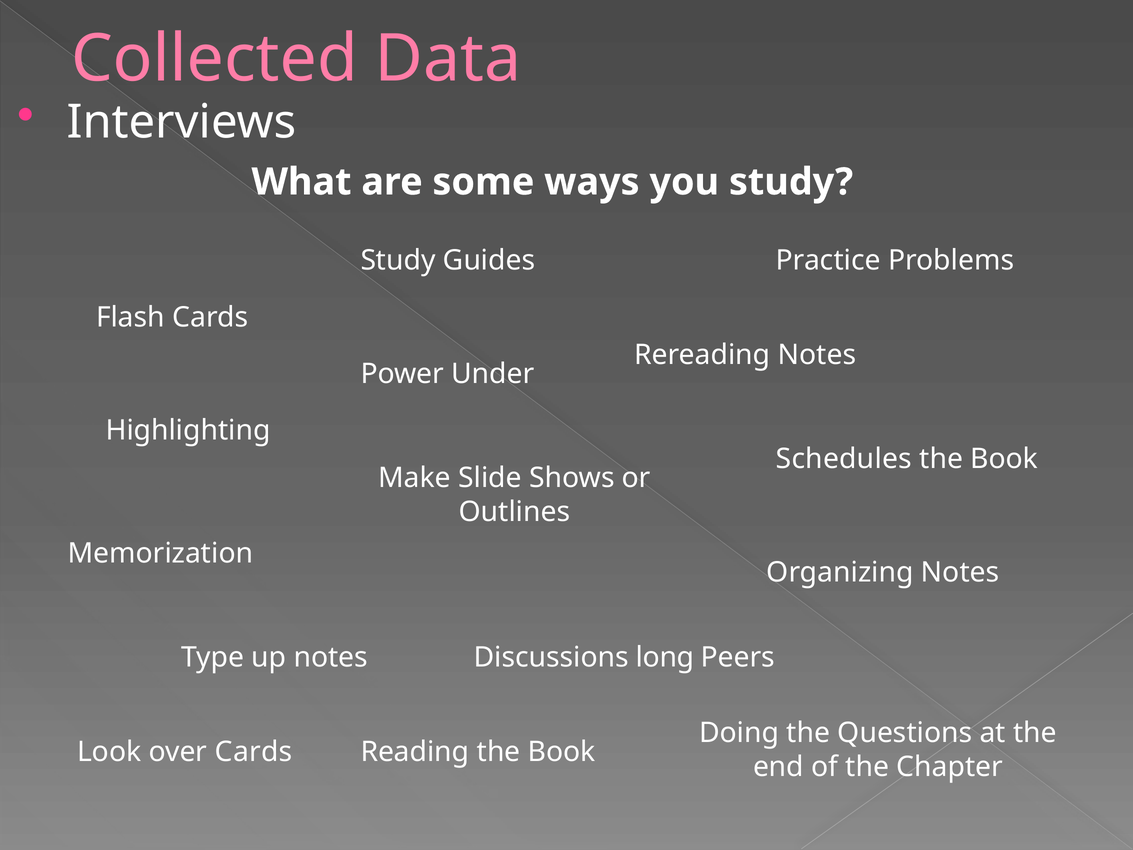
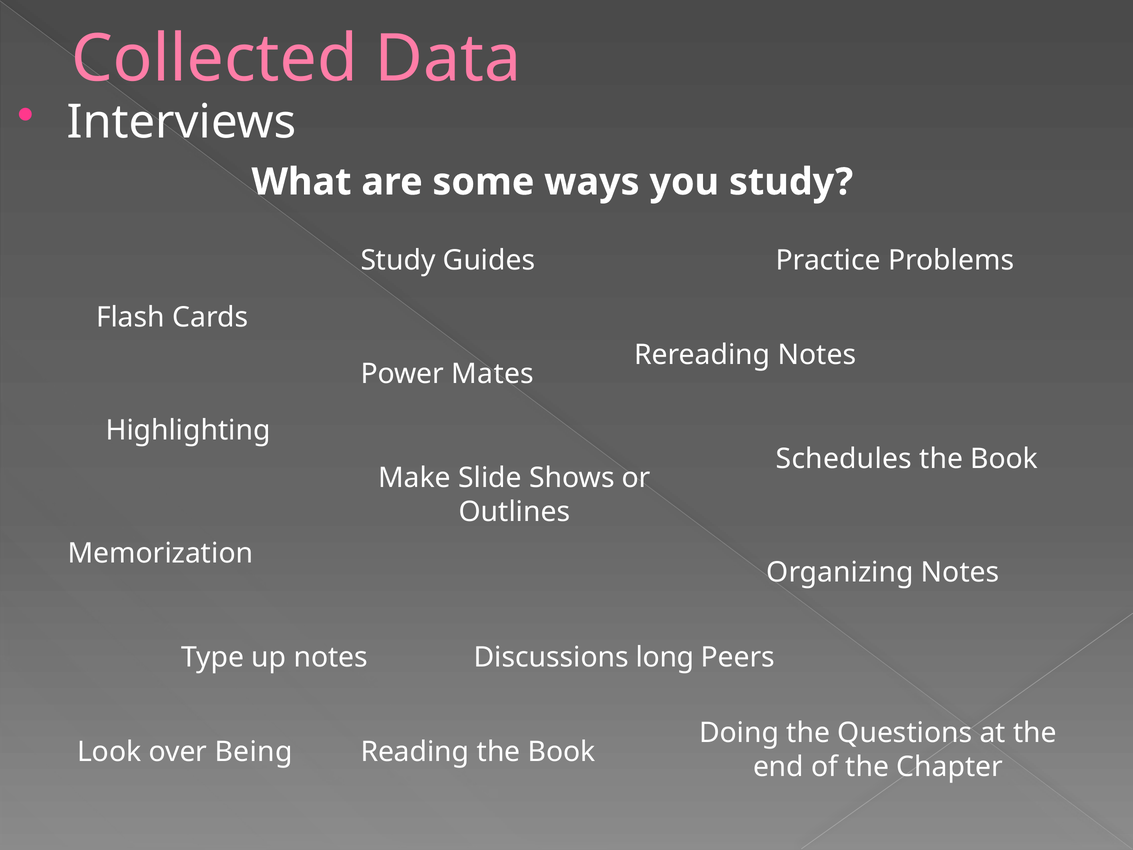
Under: Under -> Mates (493, 374)
over Cards: Cards -> Being (254, 752)
